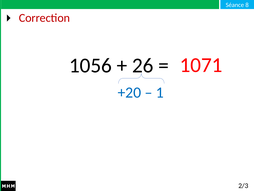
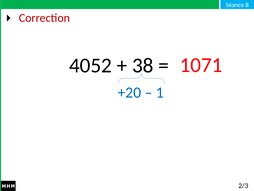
1056: 1056 -> 4052 (90, 65)
26: 26 -> 38 (143, 65)
